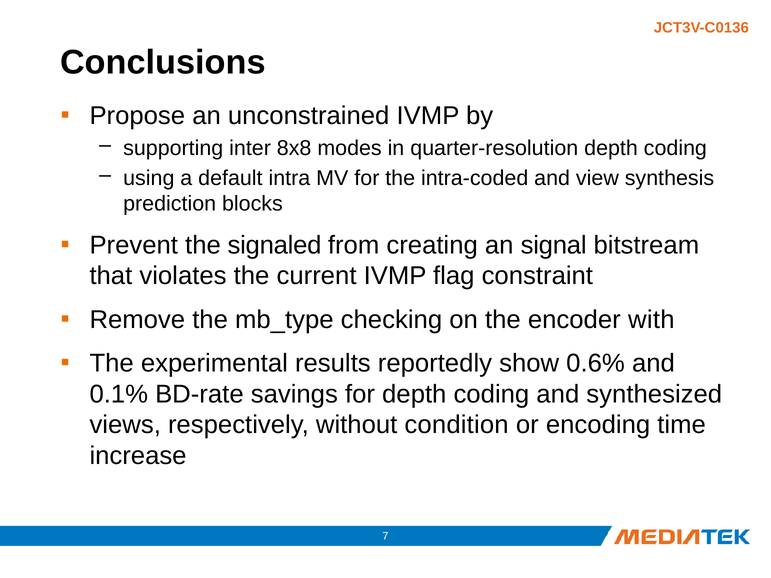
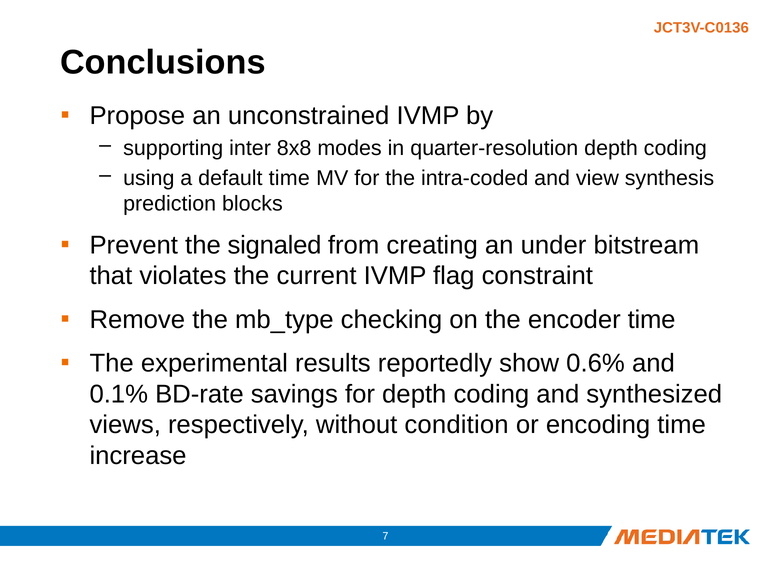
default intra: intra -> time (289, 178)
signal: signal -> under (554, 245)
encoder with: with -> time (652, 320)
